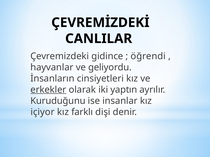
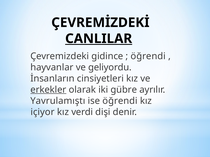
CANLILAR underline: none -> present (99, 39)
yaptın: yaptın -> gübre (124, 90)
Kuruduğunu: Kuruduğunu -> Yavrulamıştı (58, 101)
ise insanlar: insanlar -> öğrendi (120, 101)
farklı: farklı -> verdi (82, 112)
